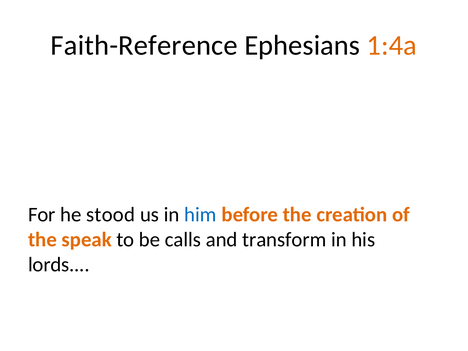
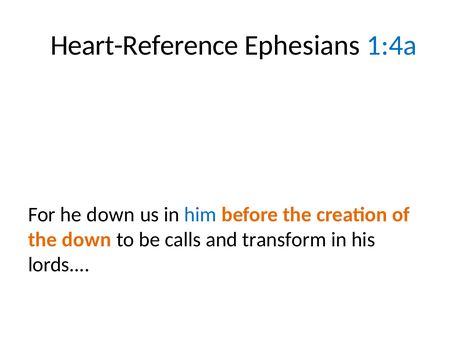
Faith-Reference: Faith-Reference -> Heart-Reference (144, 45)
1:4a colour: orange -> blue (392, 45)
he stood: stood -> down (111, 215)
the speak: speak -> down (87, 240)
